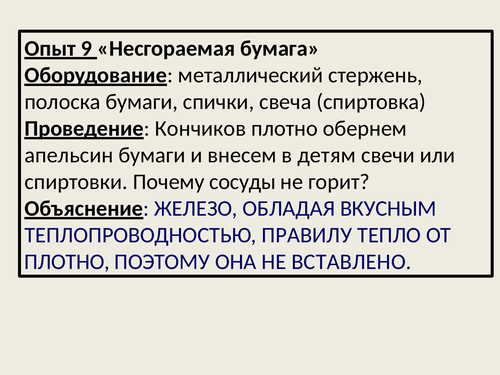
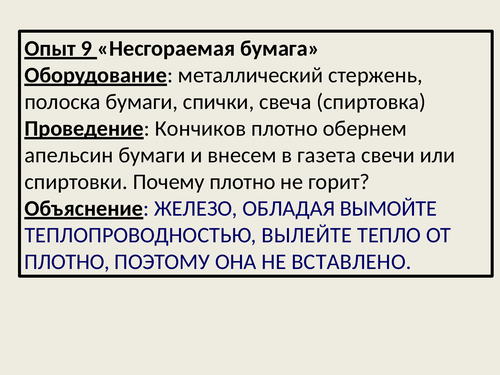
детям: детям -> газета (327, 155)
Почему сосуды: сосуды -> плотно (243, 182)
ВКУСНЫМ: ВКУСНЫМ -> ВЫМОЙТЕ (388, 209)
ПРАВИЛУ: ПРАВИЛУ -> ВЫЛЕЙТЕ (307, 235)
